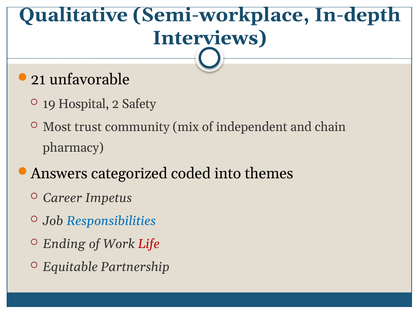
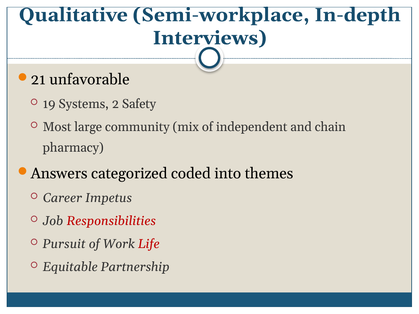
Hospital: Hospital -> Systems (84, 104)
trust: trust -> large (88, 127)
Responsibilities colour: blue -> red (111, 221)
Ending: Ending -> Pursuit (64, 244)
